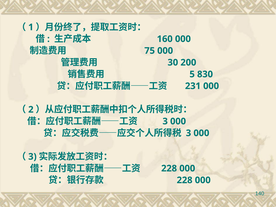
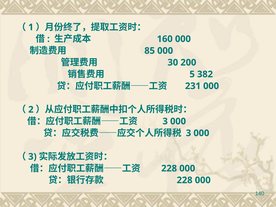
75: 75 -> 85 (150, 51)
830: 830 -> 382 (205, 74)
